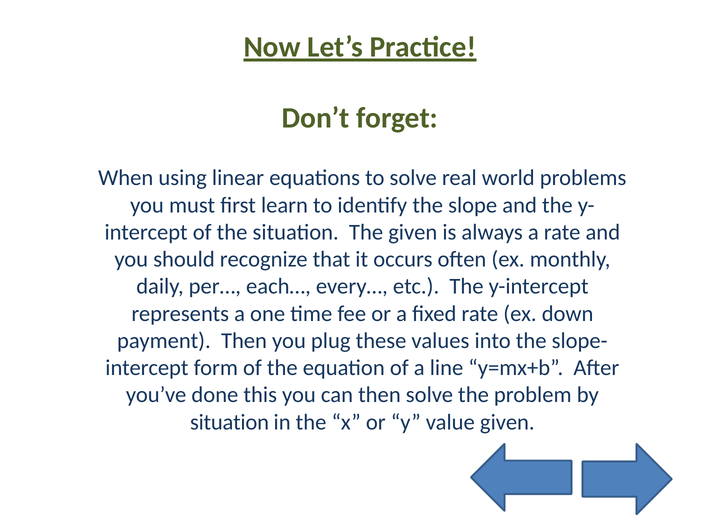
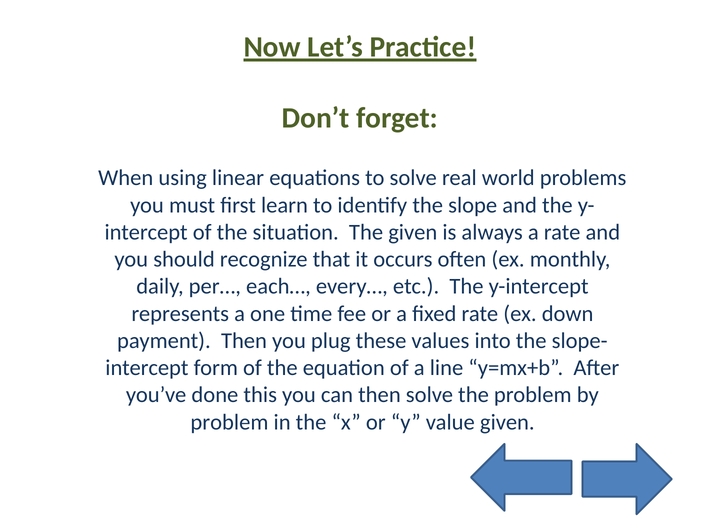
situation: situation -> problem (229, 422)
